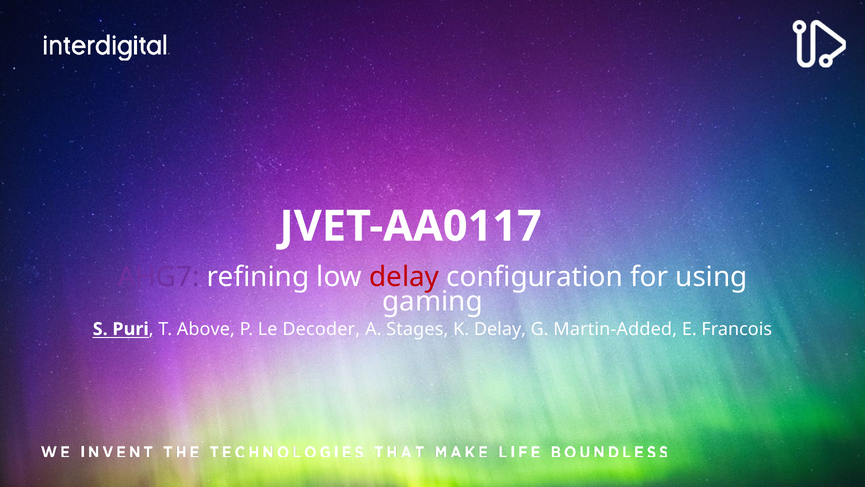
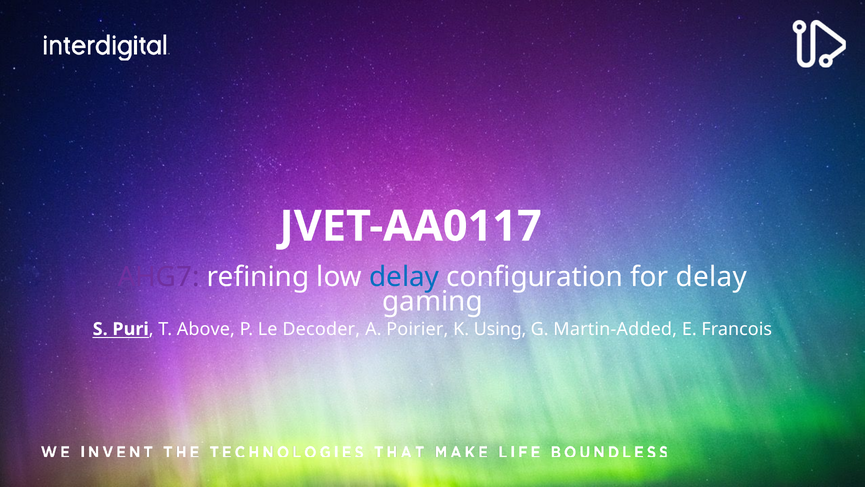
delay colour: red -> blue (404, 277)
for using: using -> delay (711, 277)
Stages: Stages -> Poirier (417, 329)
K Delay: Delay -> Using (500, 329)
